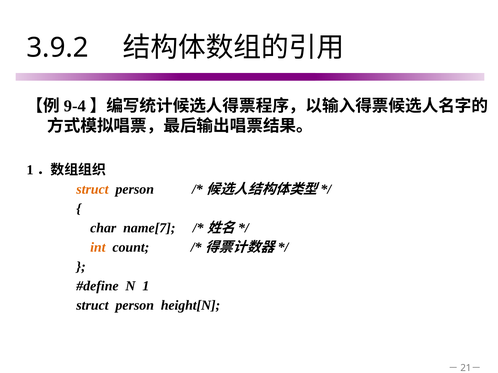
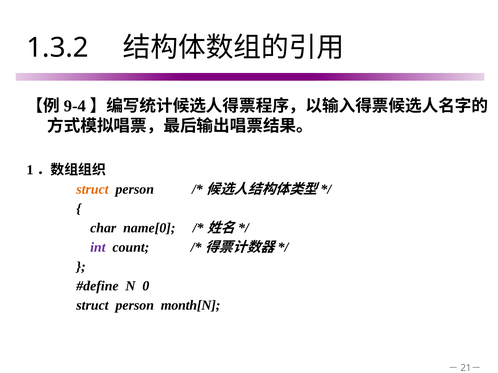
3.9.2: 3.9.2 -> 1.3.2 (58, 48)
name[7: name[7 -> name[0 (149, 228)
int colour: orange -> purple (98, 248)
1: 1 -> 0 (146, 286)
height[N: height[N -> month[N (191, 306)
